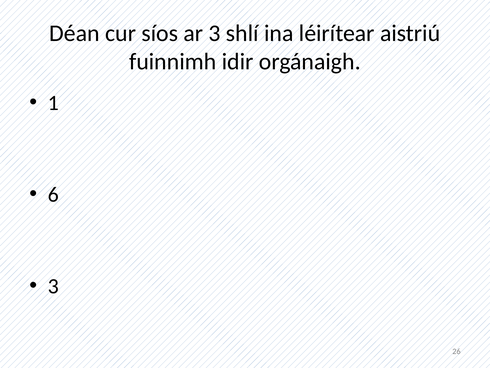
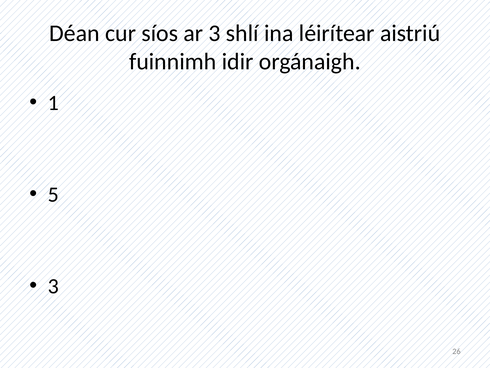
6: 6 -> 5 (53, 194)
